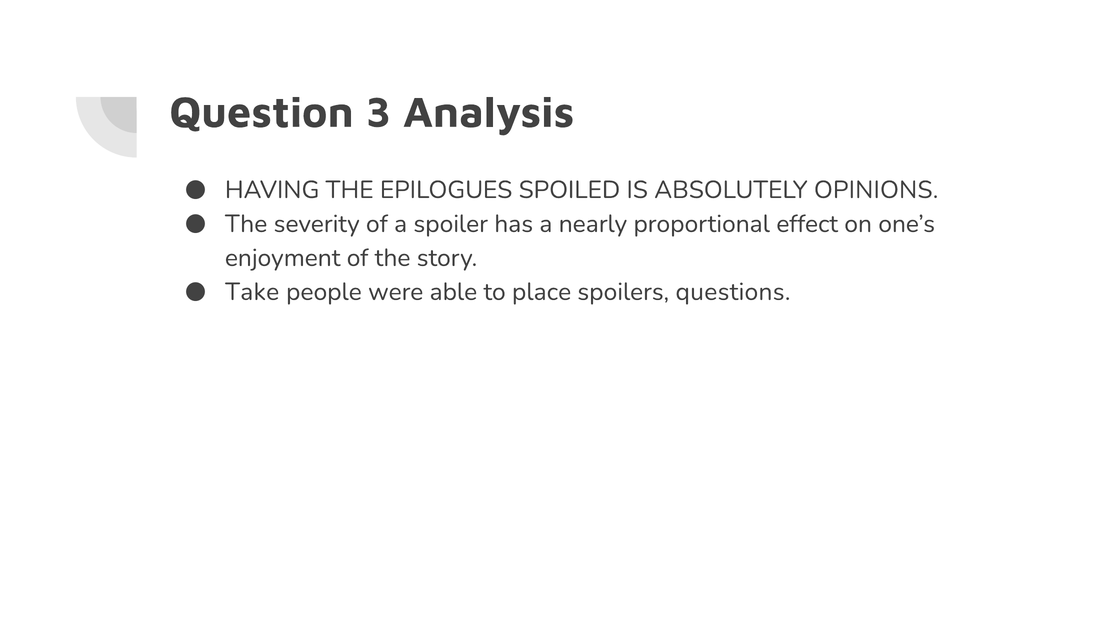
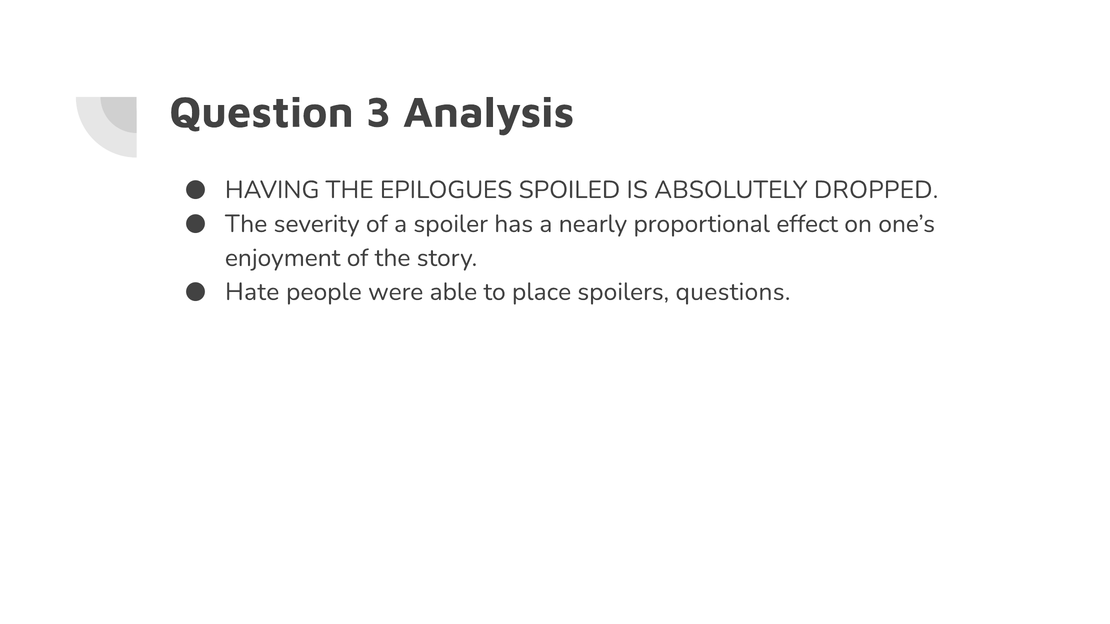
OPINIONS: OPINIONS -> DROPPED (876, 190)
Take: Take -> Hate (252, 292)
